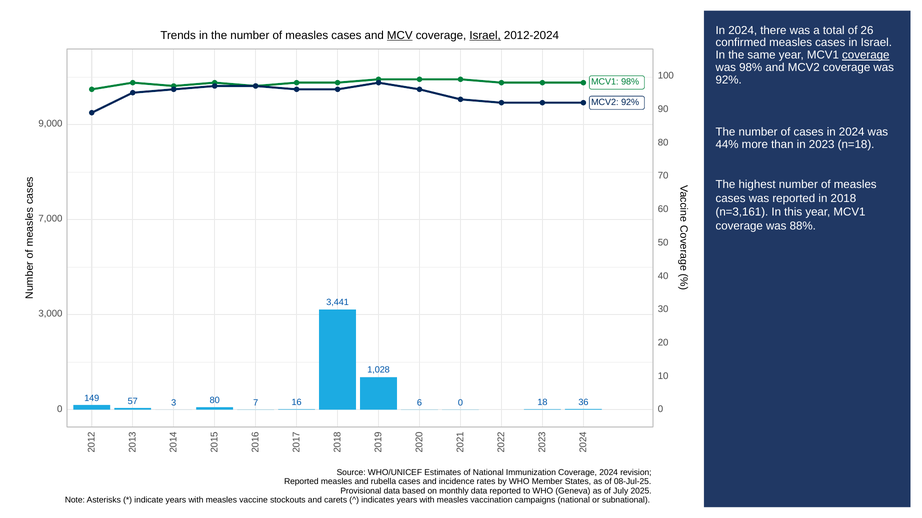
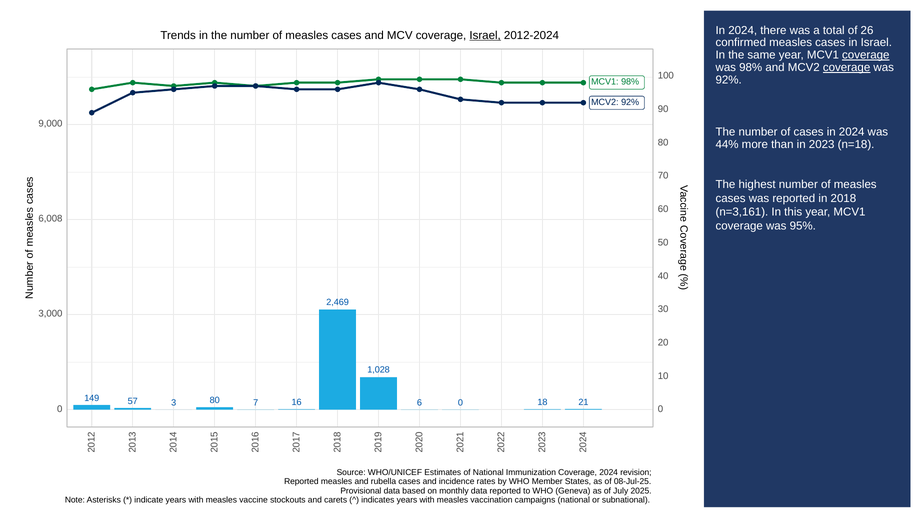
MCV underline: present -> none (400, 35)
coverage underline: none -> present (847, 68)
7,000: 7,000 -> 6,008 (50, 219)
88%: 88% -> 95% (803, 226)
3,441: 3,441 -> 2,469 (338, 303)
36: 36 -> 21 (583, 403)
